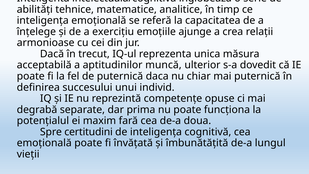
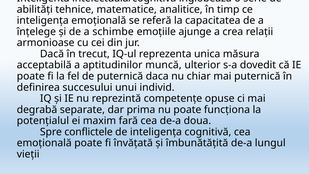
exercițiu: exercițiu -> schimbe (113, 32)
certitudini: certitudini -> conflictele (89, 132)
